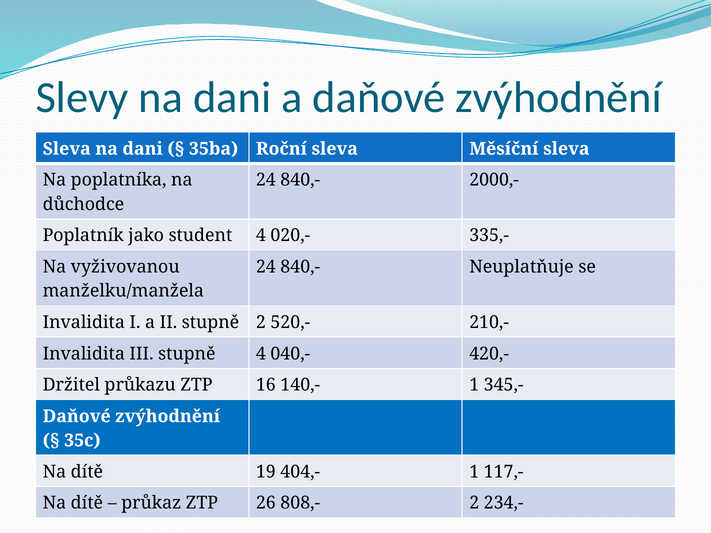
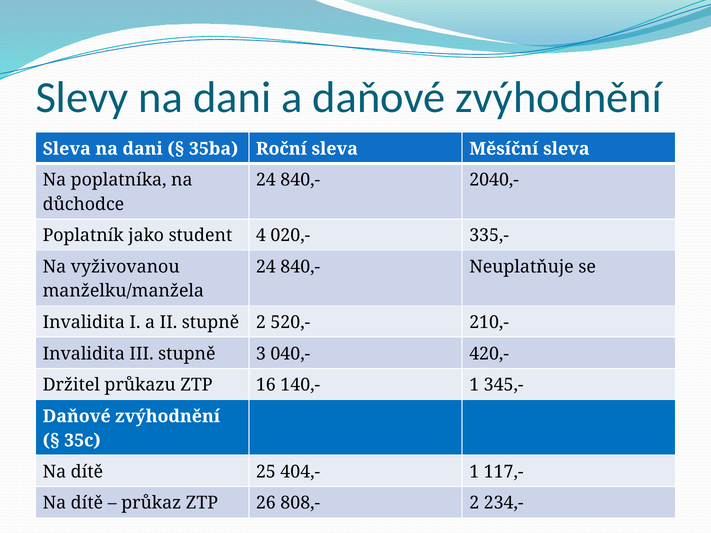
2000,-: 2000,- -> 2040,- (494, 180)
stupně 4: 4 -> 3 (261, 354)
19: 19 -> 25 (266, 472)
